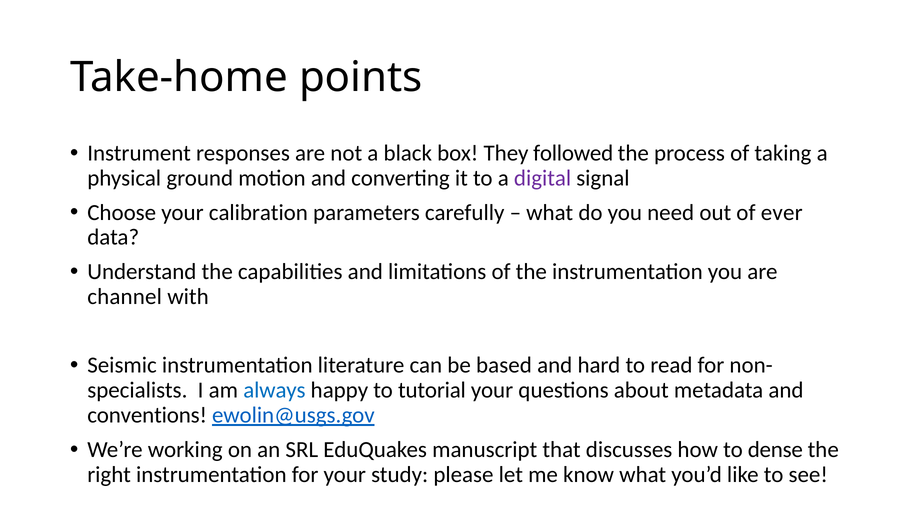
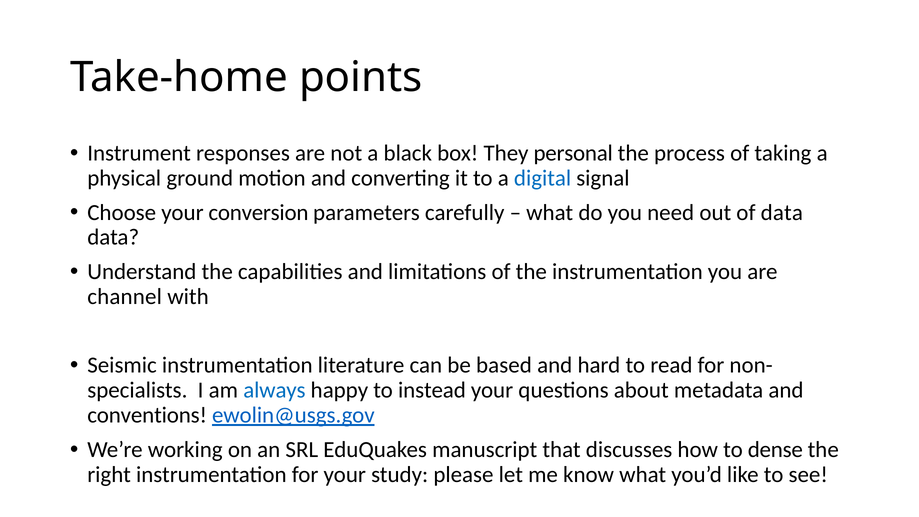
followed: followed -> personal (573, 153)
digital colour: purple -> blue (543, 178)
calibration: calibration -> conversion (258, 213)
of ever: ever -> data (782, 213)
tutorial: tutorial -> instead (432, 390)
